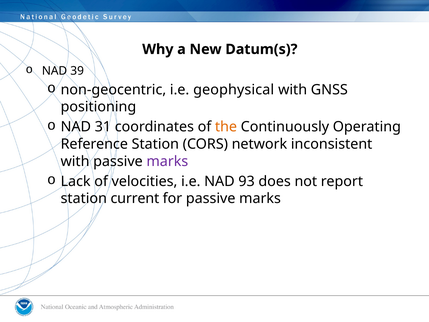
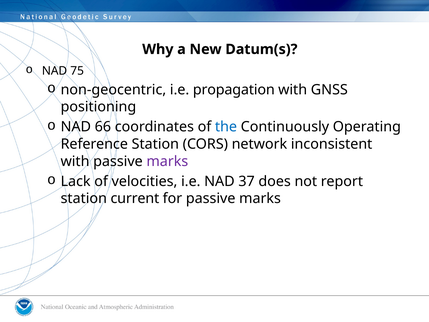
39: 39 -> 75 (77, 71)
geophysical: geophysical -> propagation (234, 90)
31: 31 -> 66 (103, 127)
the colour: orange -> blue (226, 127)
93: 93 -> 37 (247, 181)
